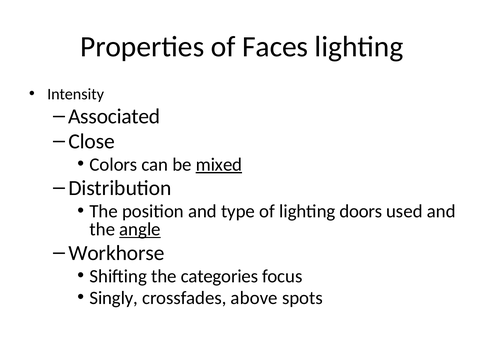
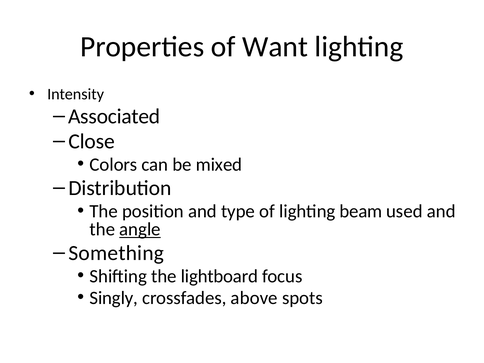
Faces: Faces -> Want (275, 47)
mixed underline: present -> none (219, 165)
doors: doors -> beam (361, 211)
Workhorse: Workhorse -> Something (116, 253)
categories: categories -> lightboard (219, 276)
